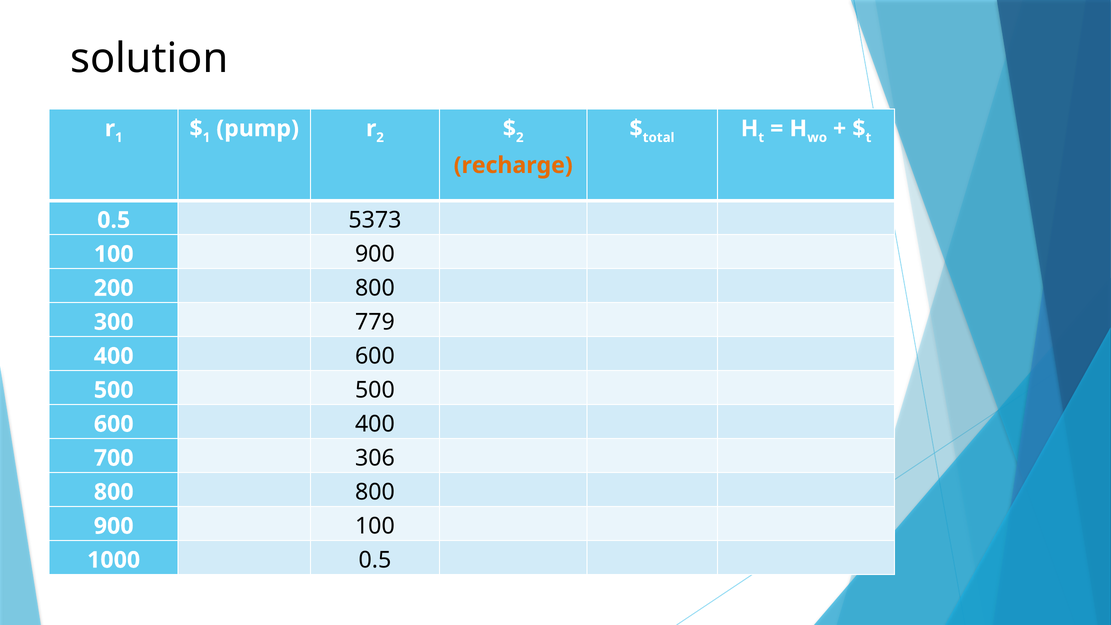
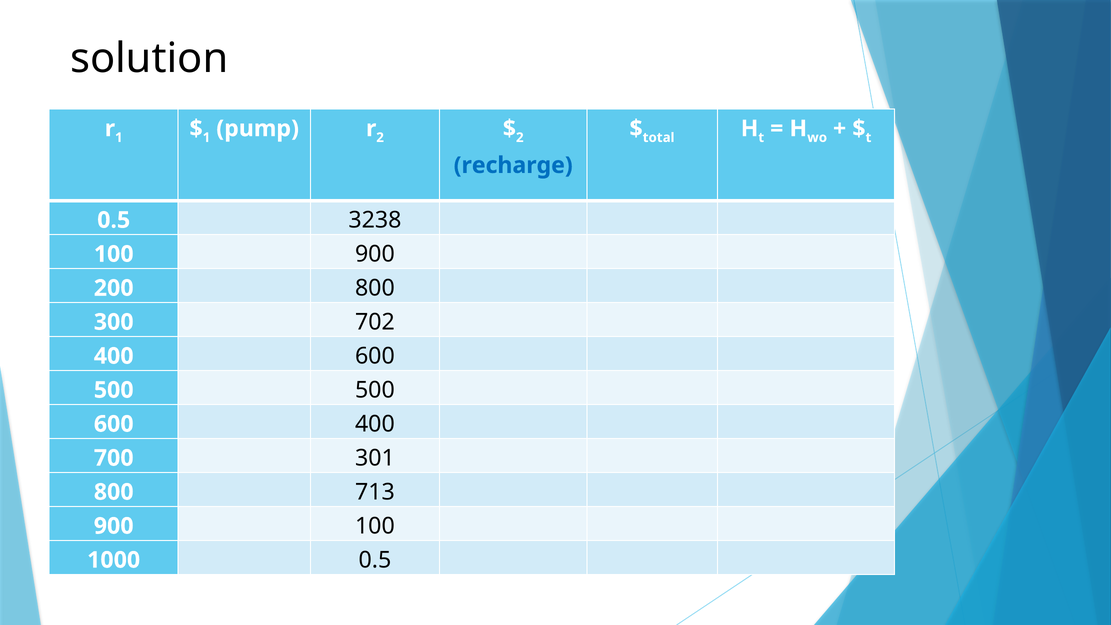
recharge colour: orange -> blue (513, 165)
5373: 5373 -> 3238 (375, 220)
779: 779 -> 702 (375, 322)
306: 306 -> 301 (375, 458)
800: 800 -> 713 (375, 492)
